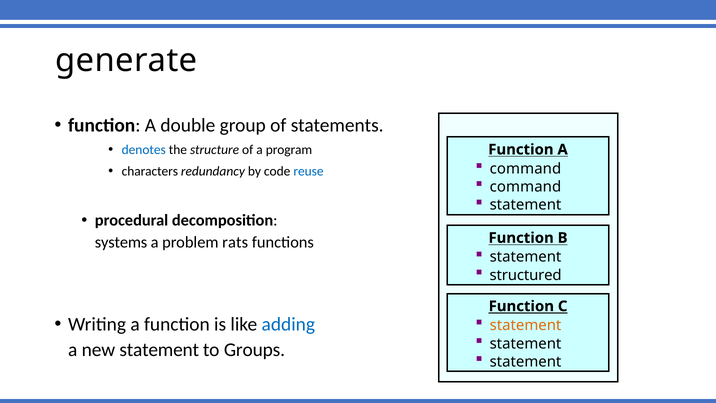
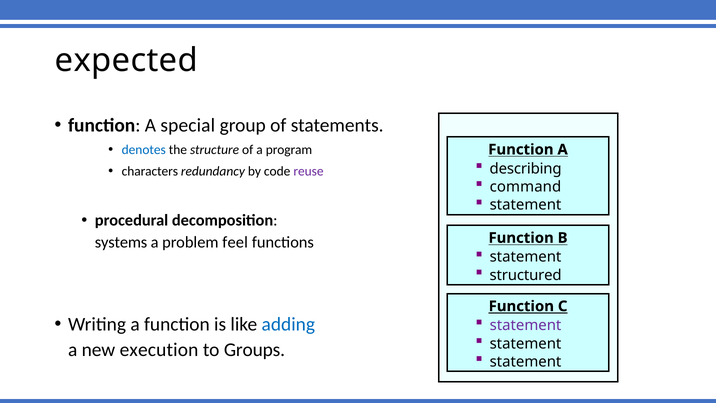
generate: generate -> expected (126, 60)
double: double -> special (188, 125)
command: command -> describing (526, 169)
reuse colour: blue -> purple (308, 171)
rats: rats -> feel (235, 242)
statement colour: orange -> purple (526, 325)
new statement: statement -> execution (159, 350)
